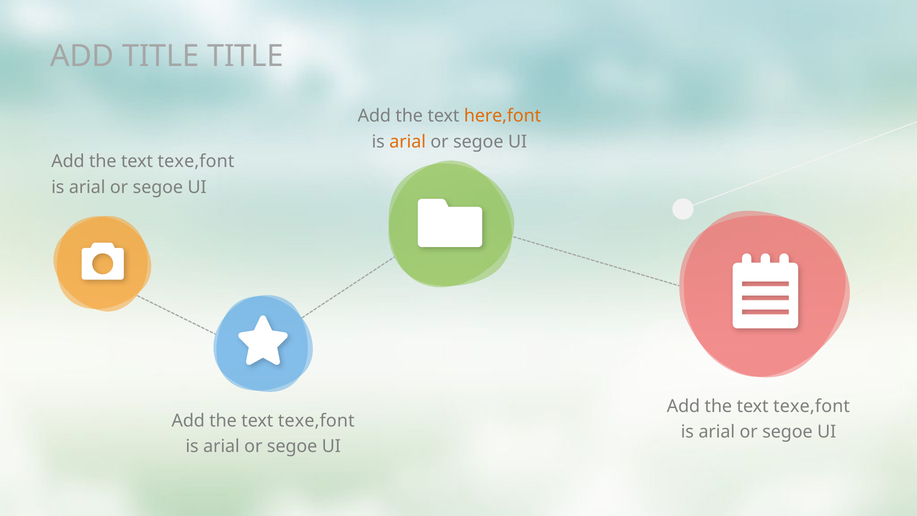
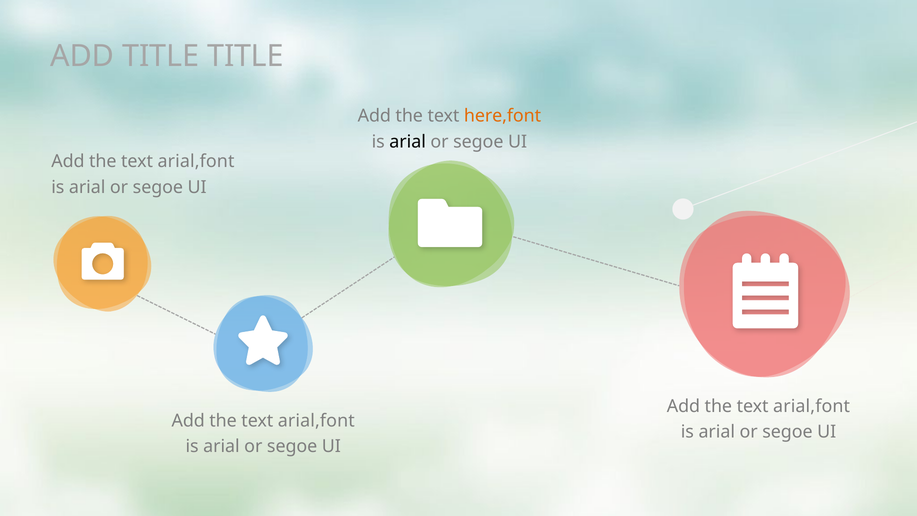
arial colour: orange -> black (408, 142)
texe,font: texe,font -> arial,font (196, 161)
texe,font: texe,font -> arial,font (812, 406)
texe,font: texe,font -> arial,font (316, 421)
